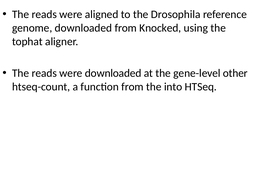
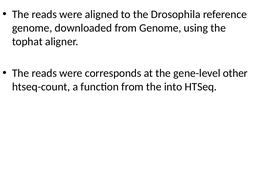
from Knocked: Knocked -> Genome (160, 28)
were downloaded: downloaded -> corresponds (113, 73)
